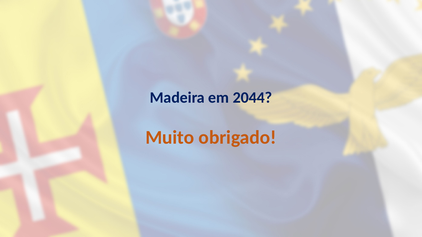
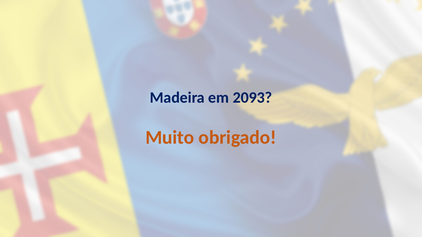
2044: 2044 -> 2093 (252, 98)
